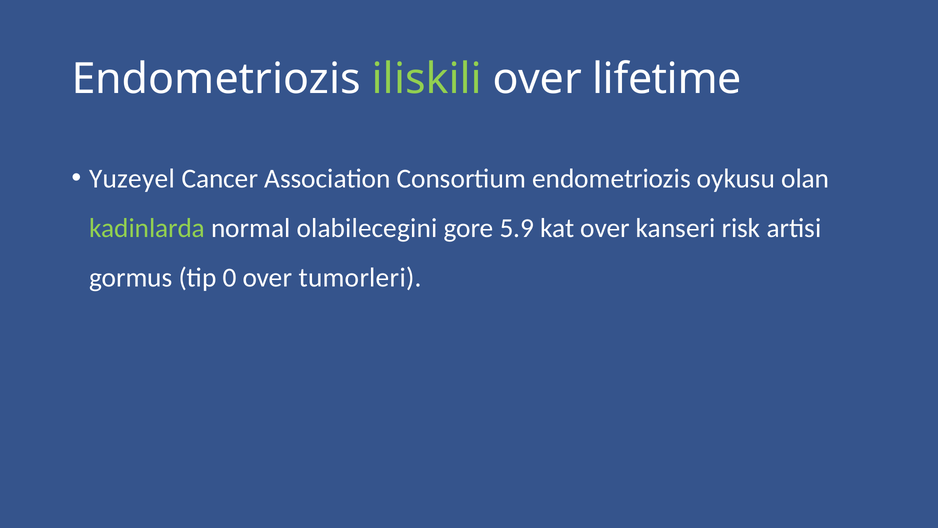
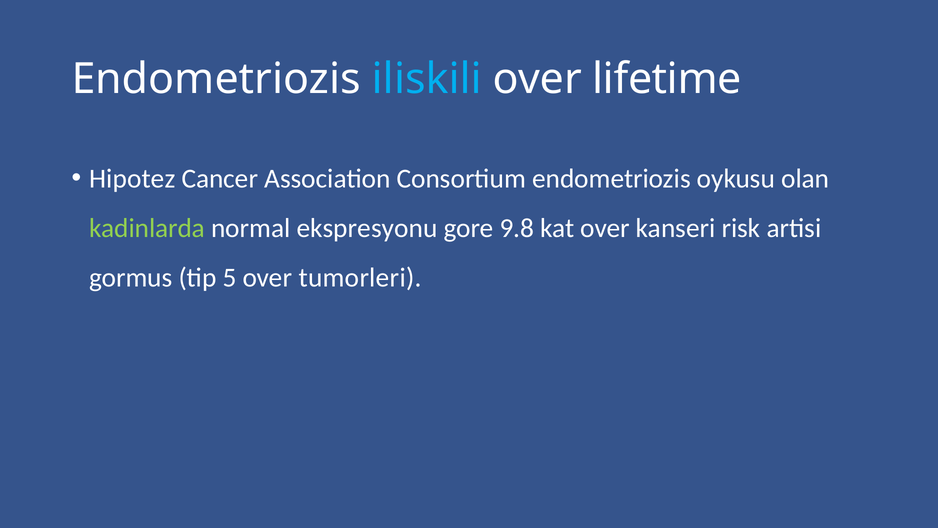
iliskili colour: light green -> light blue (427, 79)
Yuzeyel: Yuzeyel -> Hipotez (132, 179)
olabilecegini: olabilecegini -> ekspresyonu (367, 228)
5.9: 5.9 -> 9.8 (517, 228)
0: 0 -> 5 (230, 277)
